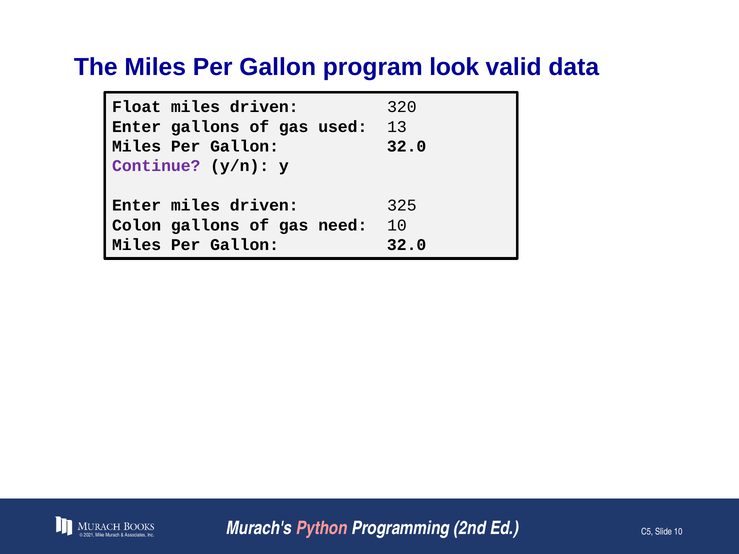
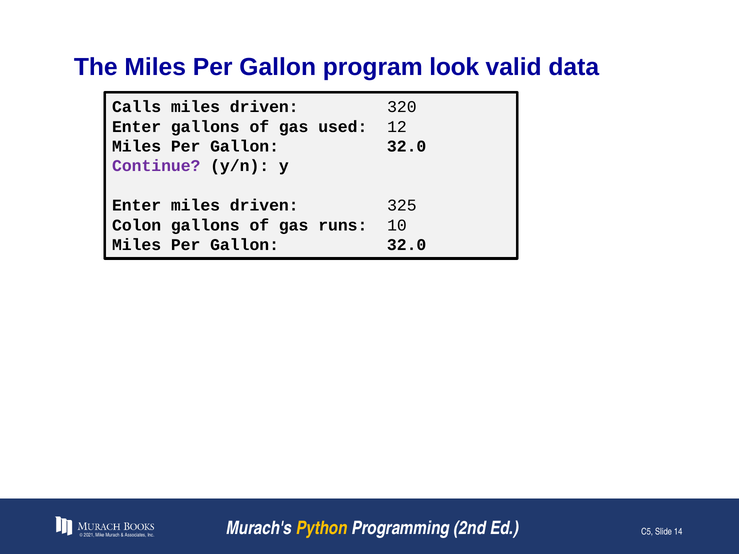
Float: Float -> Calls (137, 107)
13: 13 -> 12 (397, 127)
need: need -> runs (343, 225)
Python colour: pink -> yellow (322, 528)
Slide 10: 10 -> 14 (678, 532)
